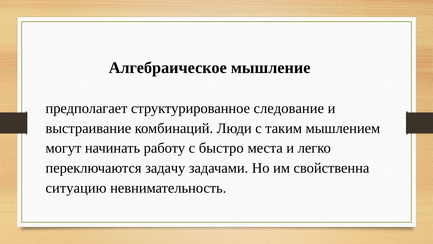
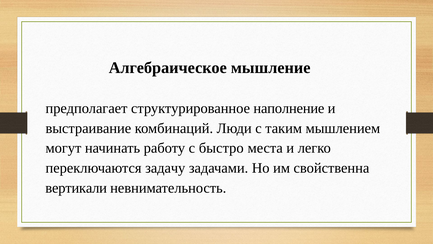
следование: следование -> наполнение (289, 108)
ситуацию: ситуацию -> вертикали (76, 188)
